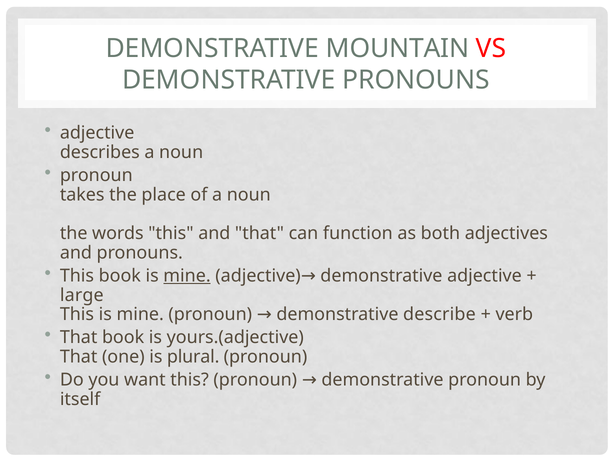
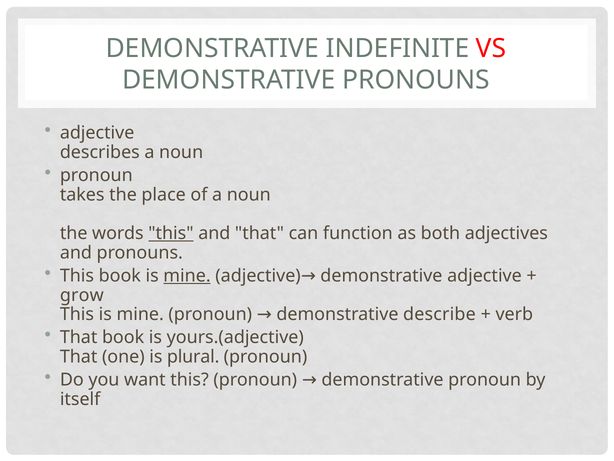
MOUNTAIN: MOUNTAIN -> INDEFINITE (398, 48)
this underline: none -> present (171, 233)
large: large -> grow (82, 295)
